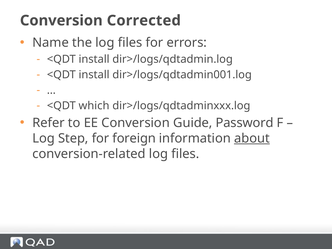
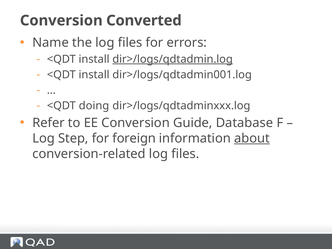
Corrected: Corrected -> Converted (144, 21)
dir>/logs/qdtadmin.log underline: none -> present (173, 59)
which: which -> doing (94, 106)
Password: Password -> Database (244, 123)
